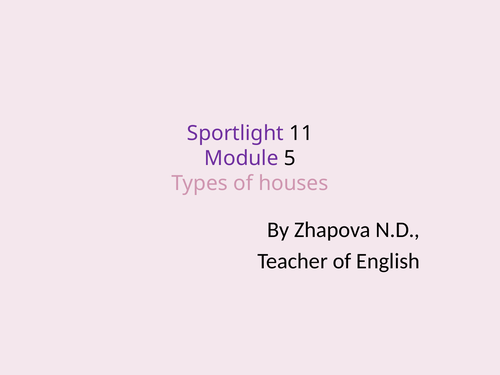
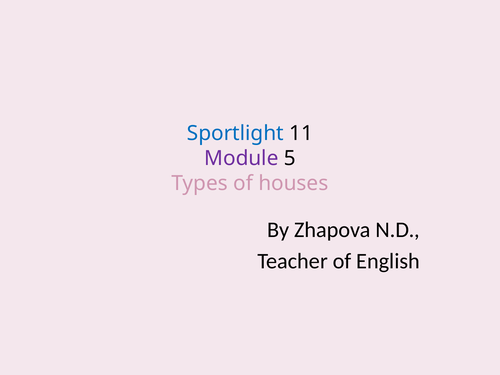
Sportlight colour: purple -> blue (235, 133)
